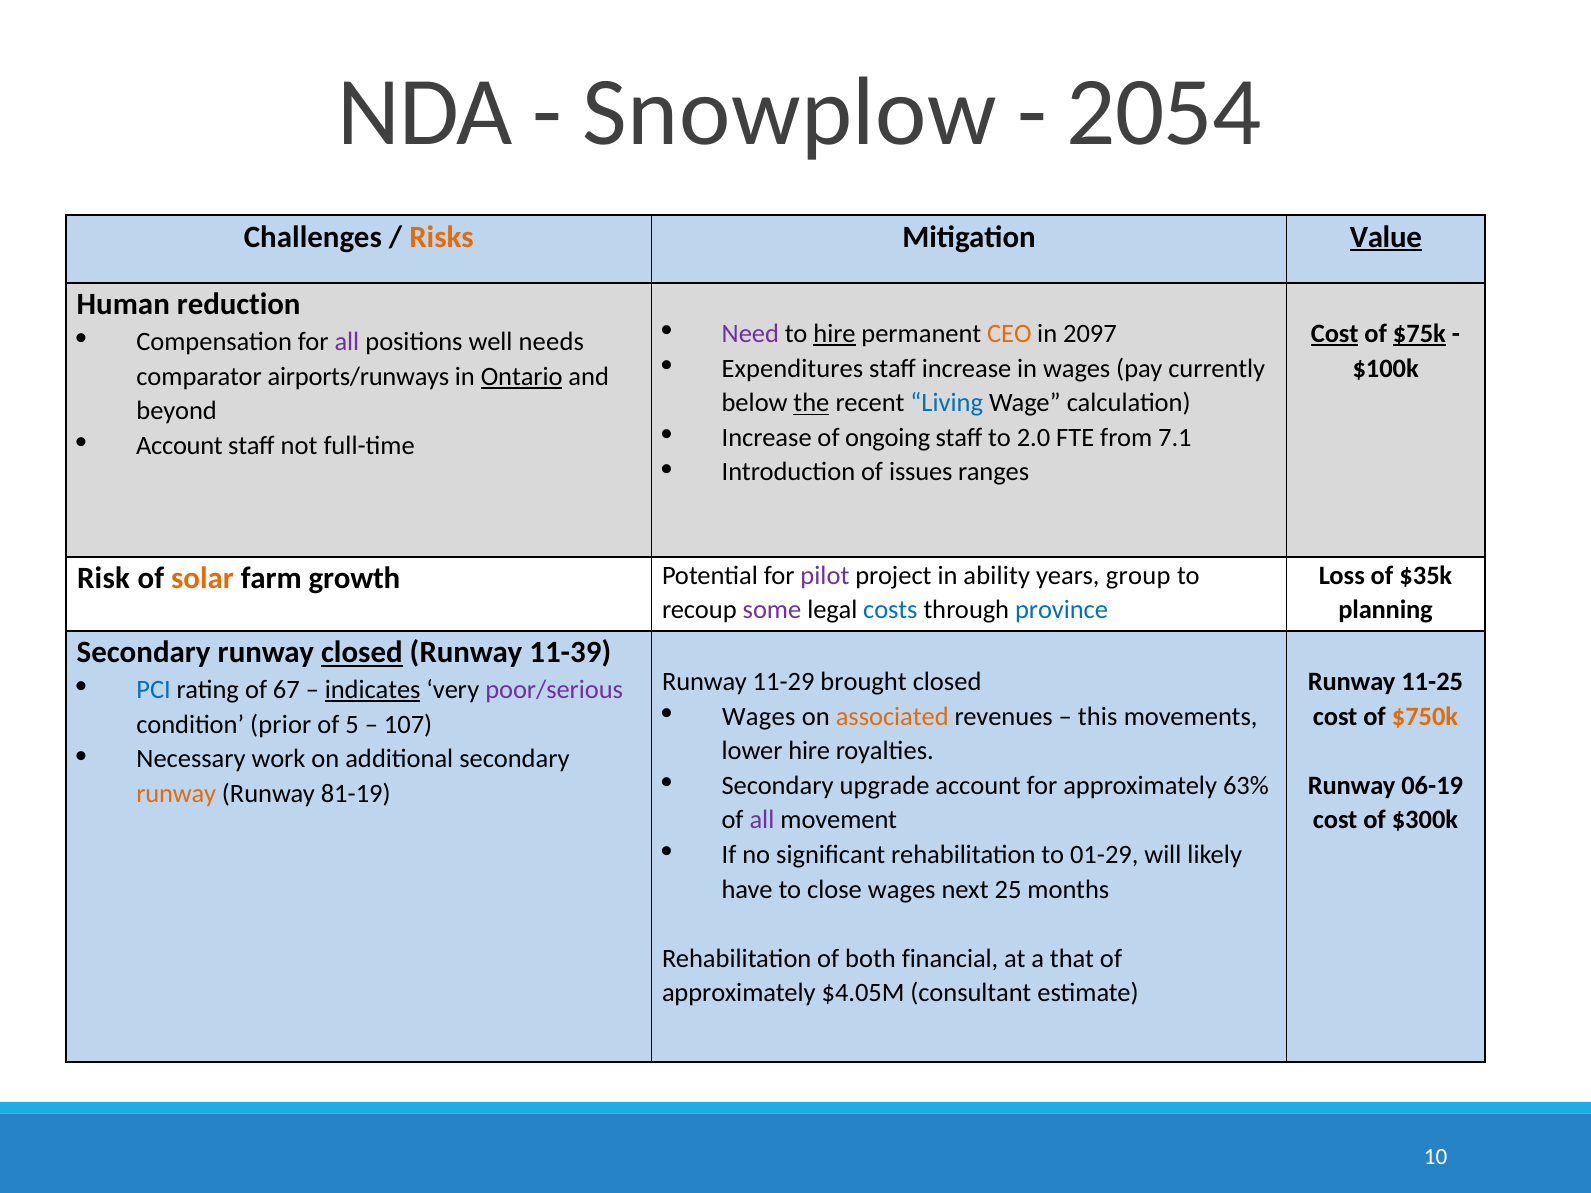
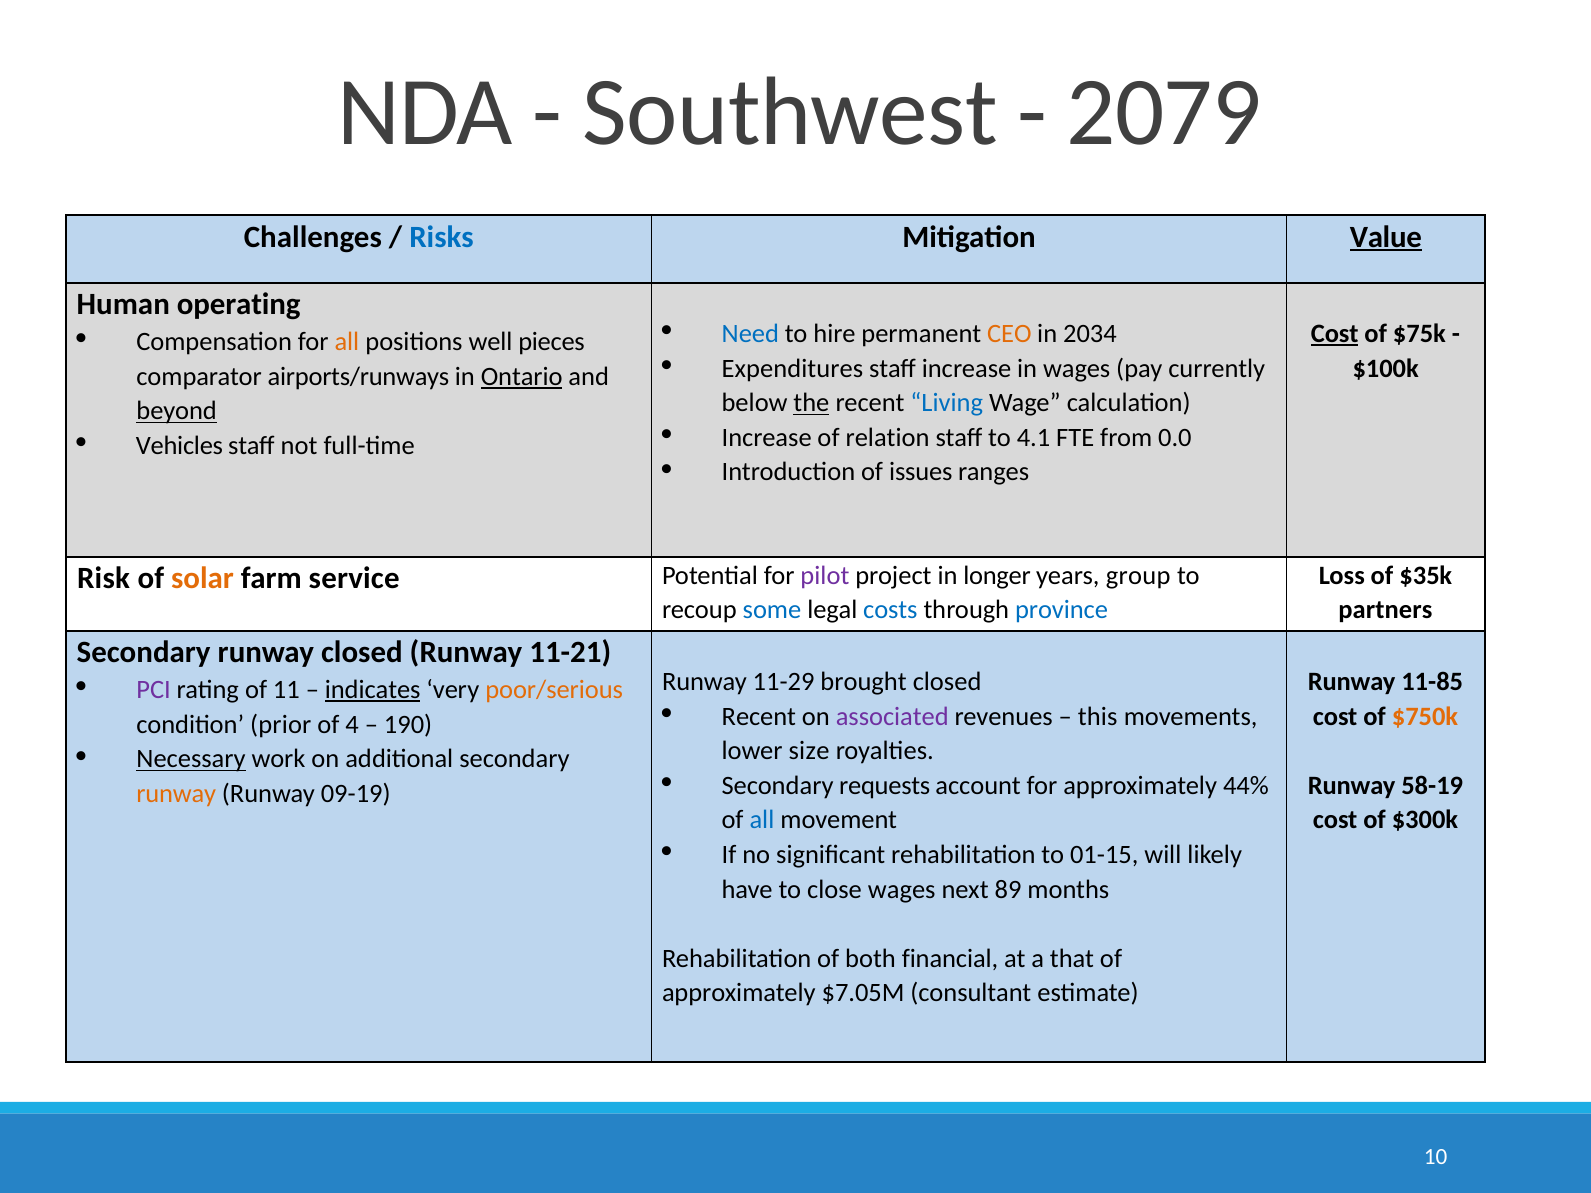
Snowplow: Snowplow -> Southwest (790, 112)
2054: 2054 -> 2079 (1164, 112)
Risks colour: orange -> blue (442, 237)
reduction: reduction -> operating (239, 305)
Need colour: purple -> blue (750, 334)
hire underline: present -> none (835, 334)
2097: 2097 -> 2034 (1090, 334)
$75k underline: present -> none (1419, 334)
all colour: purple -> orange (347, 342)
needs: needs -> pieces (552, 342)
beyond underline: none -> present (177, 411)
ongoing: ongoing -> relation (888, 438)
2.0: 2.0 -> 4.1 (1034, 438)
7.1: 7.1 -> 0.0 (1175, 438)
Account: Account -> Vehicles (179, 446)
growth: growth -> service (354, 579)
ability: ability -> longer (997, 576)
some colour: purple -> blue (772, 610)
planning: planning -> partners (1385, 610)
closed underline: present -> none (362, 653)
11-39: 11-39 -> 11-21 (570, 653)
11-25: 11-25 -> 11-85 (1432, 682)
PCI colour: blue -> purple (154, 690)
67: 67 -> 11 (286, 690)
poor/serious colour: purple -> orange (554, 690)
Wages: Wages -> Recent (759, 717)
associated colour: orange -> purple (892, 717)
5: 5 -> 4 (352, 725)
107: 107 -> 190 (408, 725)
lower hire: hire -> size (809, 751)
Necessary underline: none -> present (191, 759)
upgrade: upgrade -> requests (885, 786)
63%: 63% -> 44% (1246, 786)
06-19: 06-19 -> 58-19 (1432, 786)
81-19: 81-19 -> 09-19 (356, 794)
all colour: purple -> blue (762, 820)
01-29: 01-29 -> 01-15 (1104, 855)
25: 25 -> 89 (1008, 889)
$4.05M: $4.05M -> $7.05M (863, 993)
